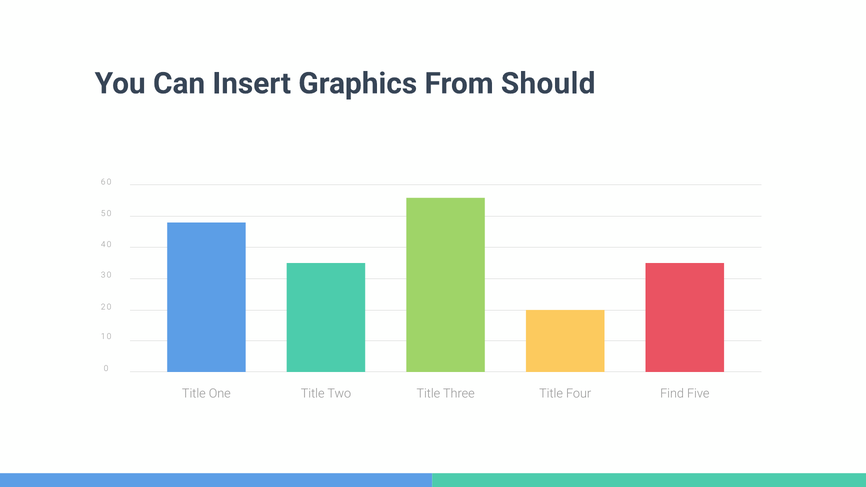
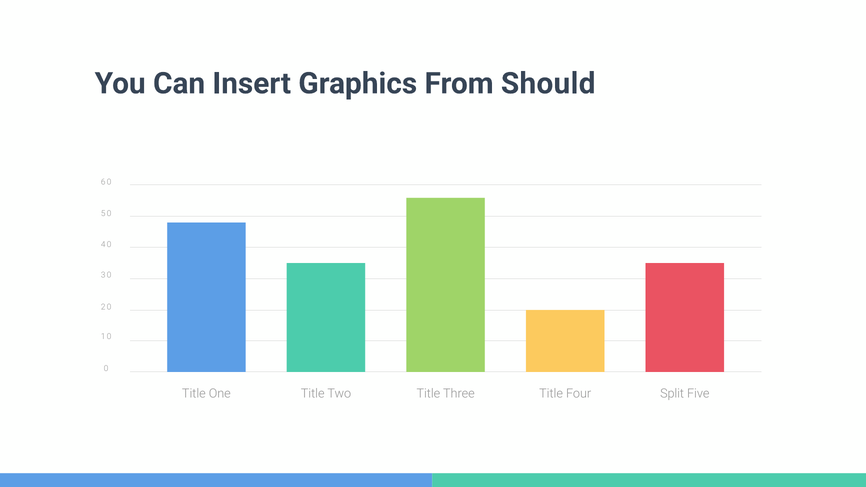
Find: Find -> Split (672, 394)
